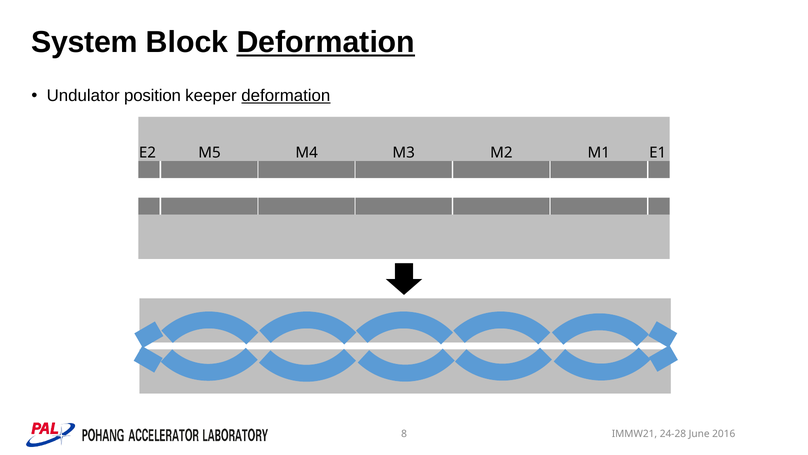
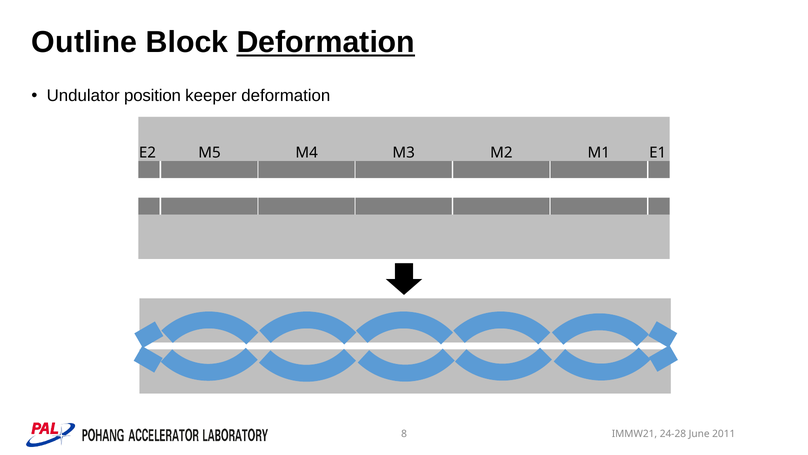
System: System -> Outline (84, 42)
deformation underline: present -> none (286, 96)
2016: 2016 -> 2011 (724, 433)
